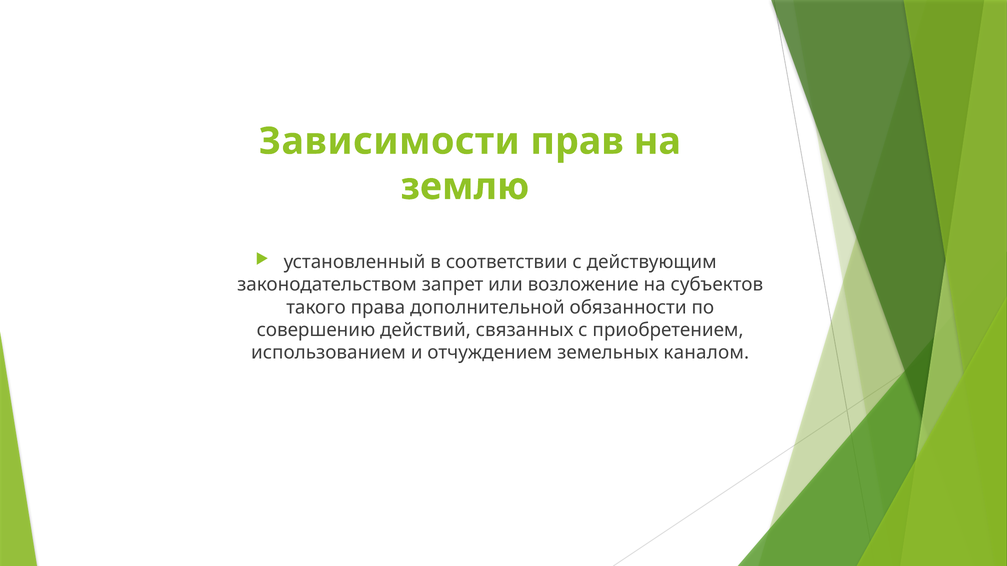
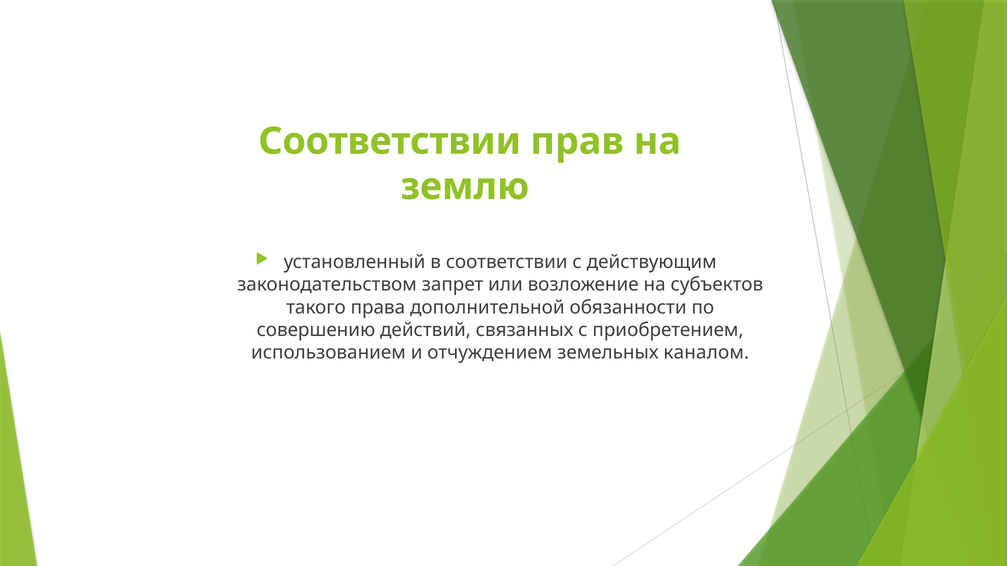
Зависимости: Зависимости -> Соответствии (390, 141)
